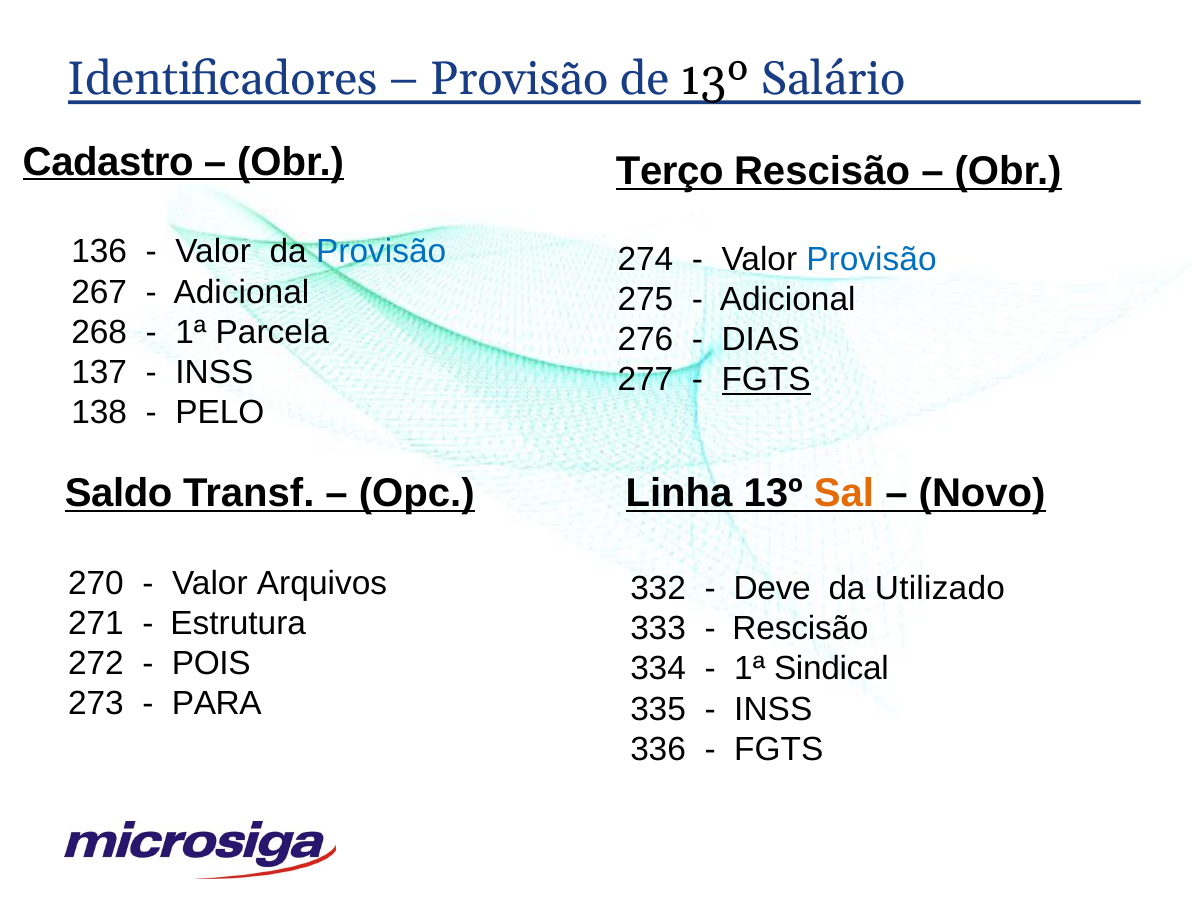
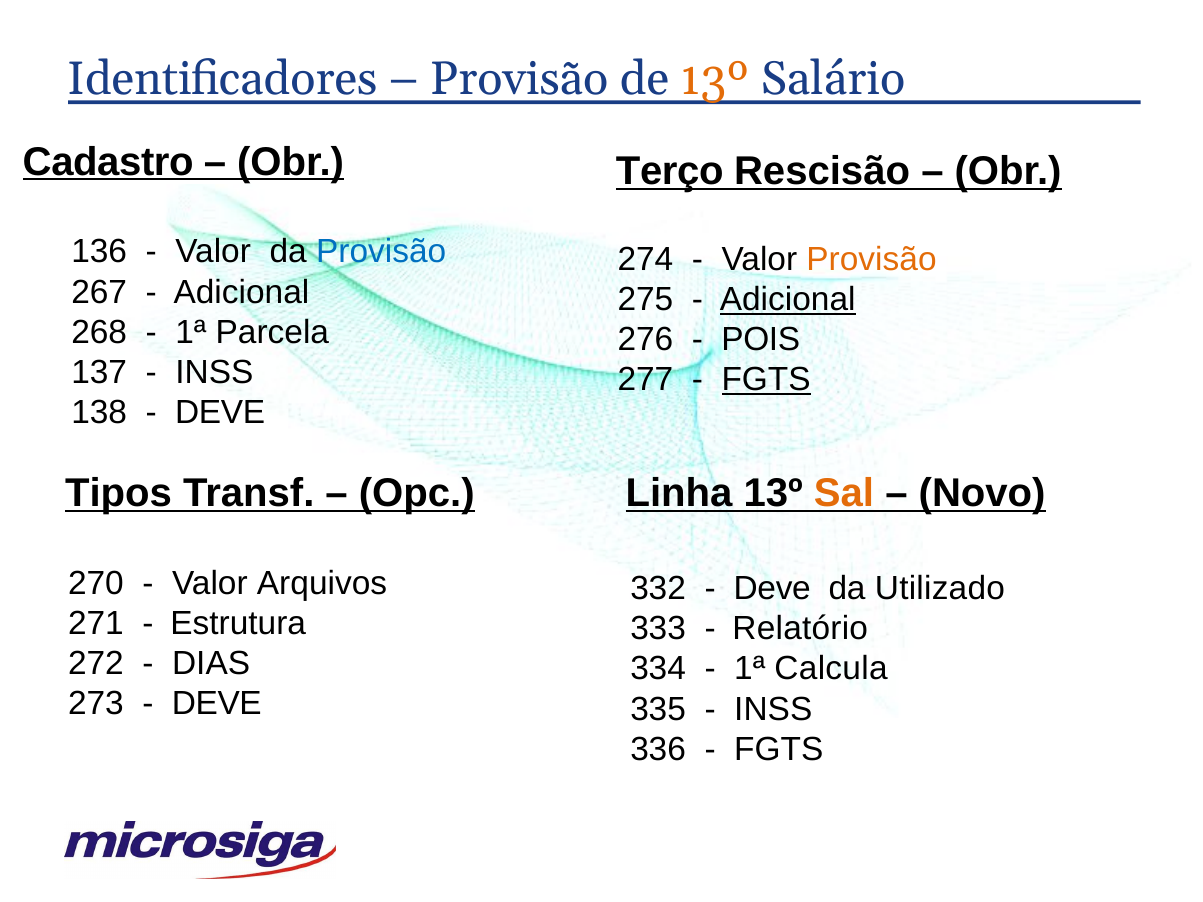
13º colour: black -> orange (715, 79)
Provisão colour: blue -> orange (872, 259)
Adicional underline: none -> present (788, 300)
DIAS: DIAS -> POIS (761, 340)
PELO: PELO -> DEVE (220, 412)
Saldo: Saldo -> Tipos (118, 493)
Rescisão: Rescisão -> Relatório (800, 629)
POIS: POIS -> DIAS (211, 664)
Sindical: Sindical -> Calcula (831, 669)
PARA: PARA -> DEVE (217, 704)
